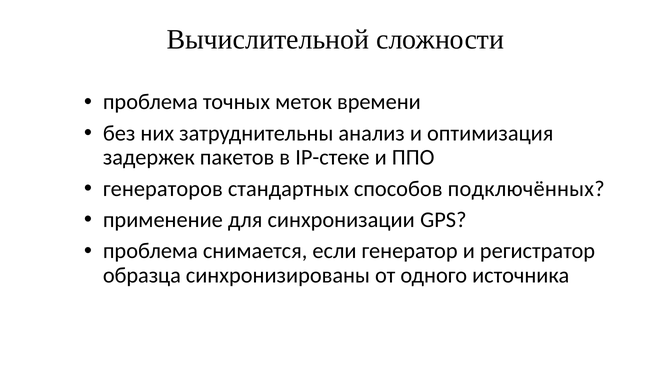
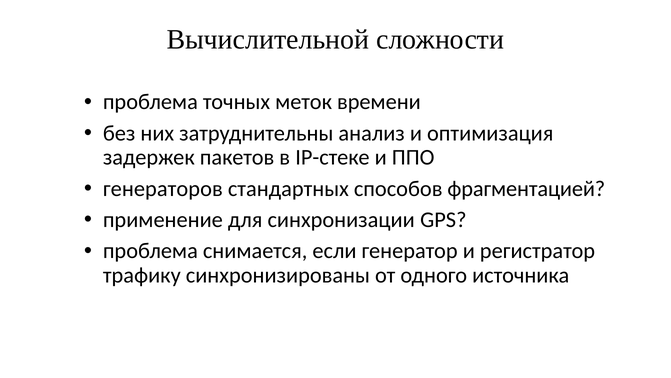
подключённых: подключённых -> фрагментацией (526, 188)
образца: образца -> трафику (142, 275)
